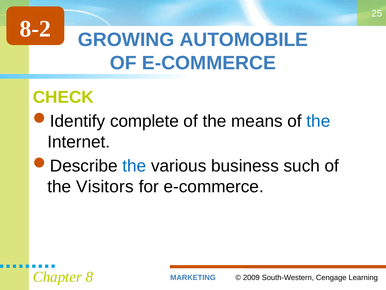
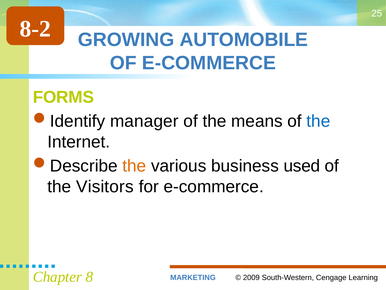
CHECK: CHECK -> FORMS (63, 97)
complete: complete -> manager (144, 121)
the colour: blue -> orange (134, 166)
such: such -> used (302, 166)
